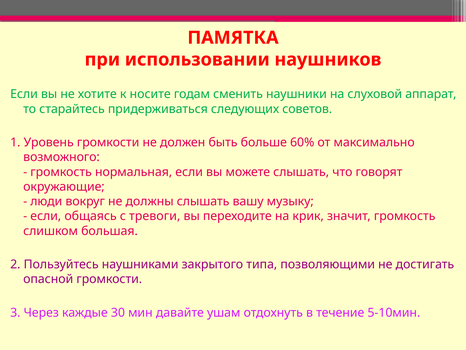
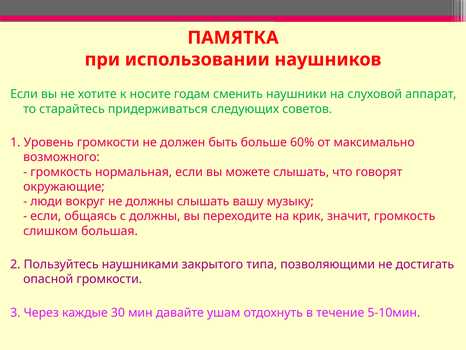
с тревоги: тревоги -> должны (155, 216)
